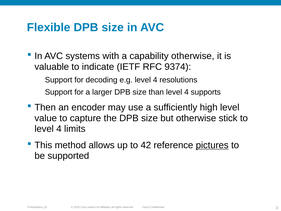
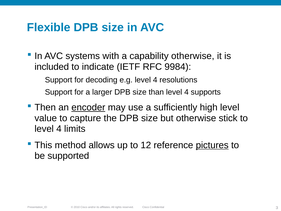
valuable: valuable -> included (52, 67)
9374: 9374 -> 9984 (178, 67)
encoder underline: none -> present (88, 107)
42: 42 -> 12 (146, 145)
